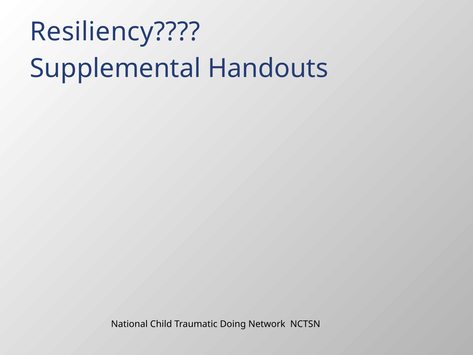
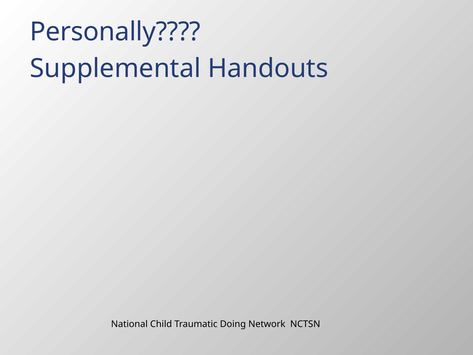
Resiliency: Resiliency -> Personally (115, 32)
